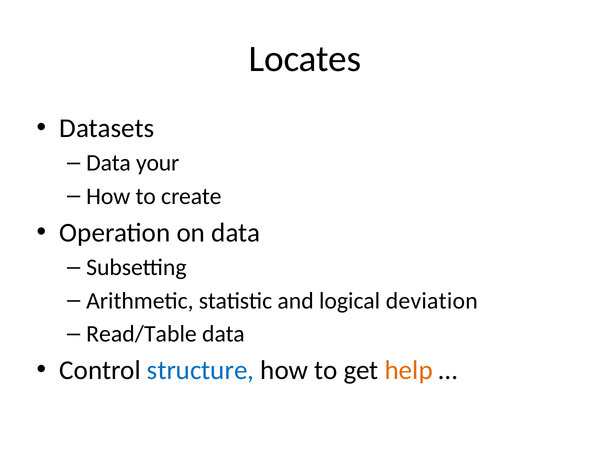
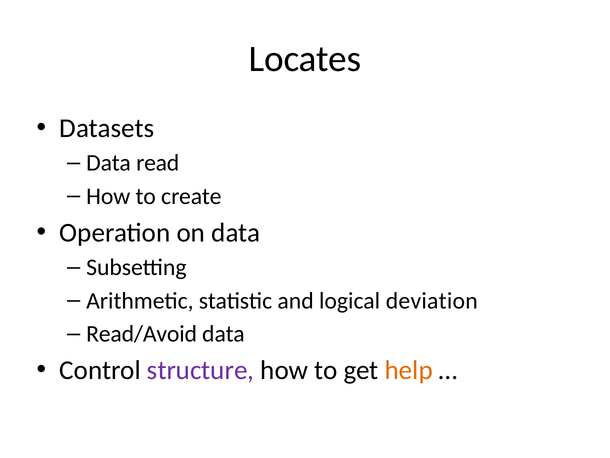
your: your -> read (158, 163)
Read/Table: Read/Table -> Read/Avoid (142, 334)
structure colour: blue -> purple (201, 370)
